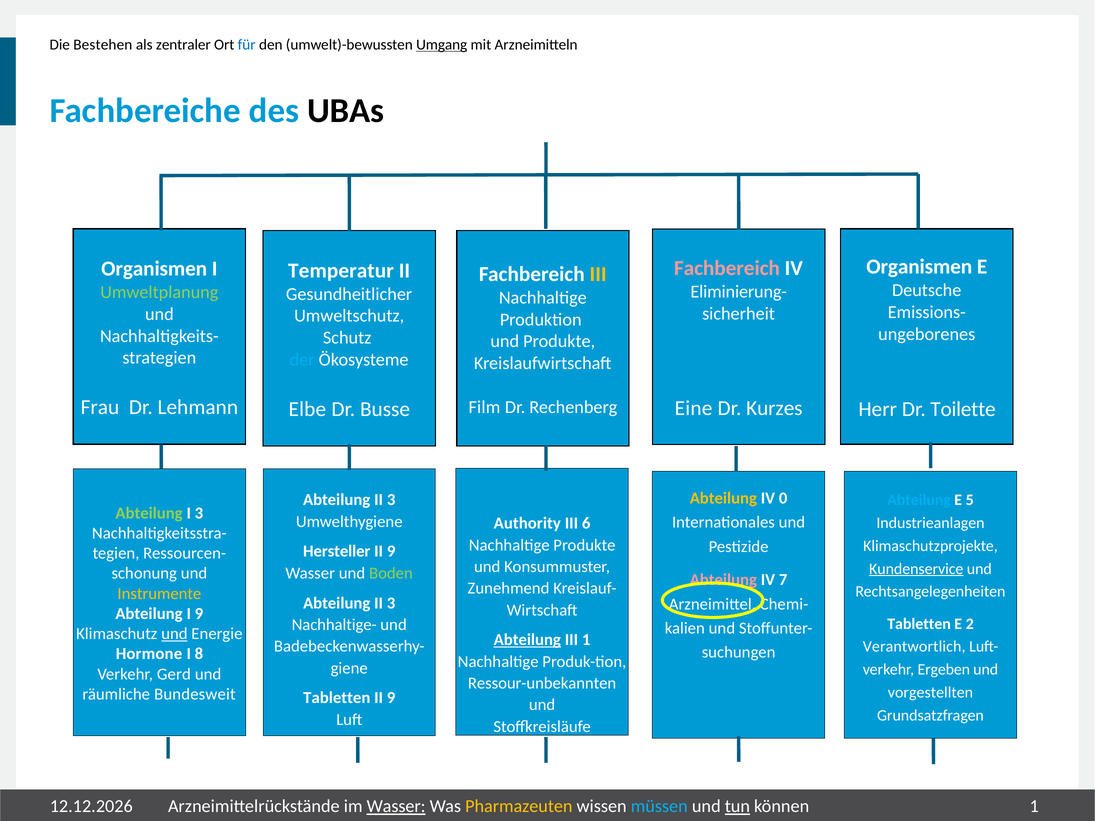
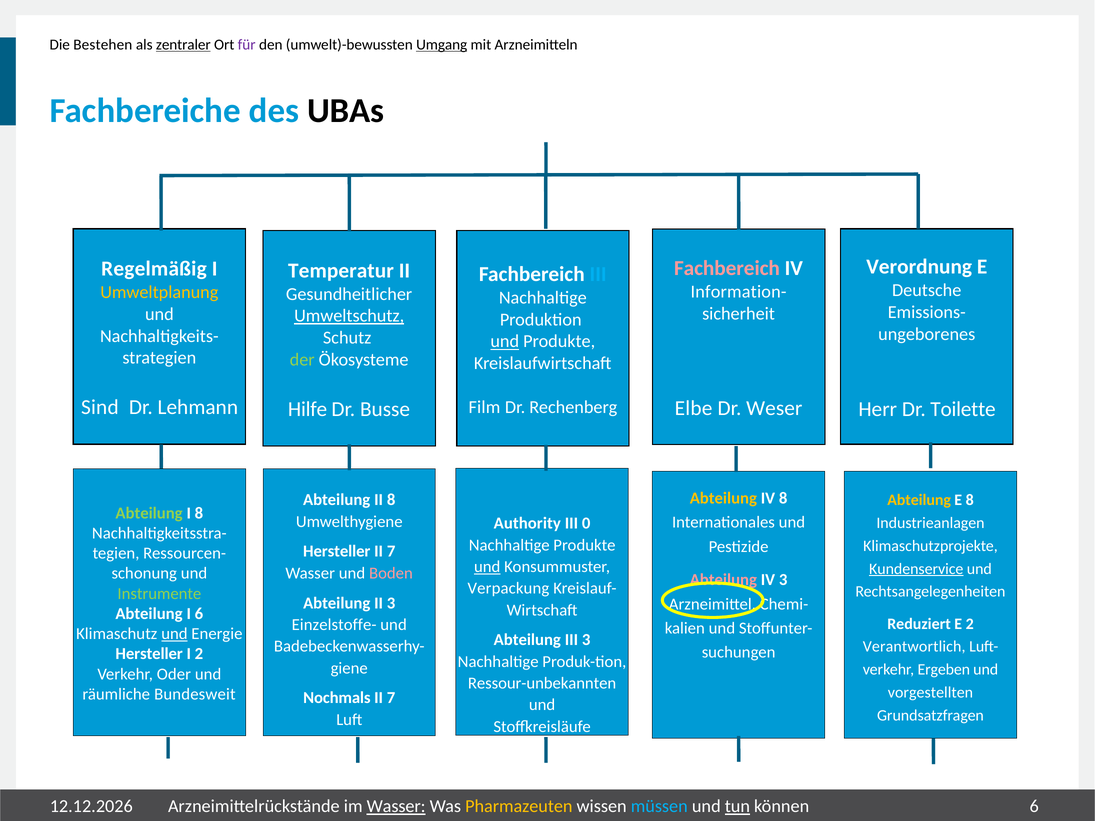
zentraler underline: none -> present (183, 45)
für colour: blue -> purple (247, 45)
Organismen: Organismen -> Verordnung (919, 267)
Organismen: Organismen -> Regelmäßig (154, 269)
III colour: yellow -> light blue (598, 274)
Eliminierung-: Eliminierung- -> Information- (739, 292)
Umweltplanung colour: light green -> yellow (159, 292)
Umweltschutz underline: none -> present (349, 316)
und underline: none -> present (505, 342)
der colour: light blue -> light green (302, 360)
Frau: Frau -> Sind (100, 408)
Eine: Eine -> Elbe (694, 408)
Kurzes: Kurzes -> Weser (774, 408)
Elbe: Elbe -> Hilfe (308, 409)
IV 0: 0 -> 8 (783, 498)
3: 3 -> 8 (391, 500)
Abteilung colour: light blue -> yellow (919, 500)
E 5: 5 -> 8 (970, 500)
I 3: 3 -> 8 (199, 513)
6: 6 -> 0 (586, 523)
9: 9 -> 7 (391, 552)
und underline: none -> present (487, 567)
Boden colour: light green -> pink (391, 573)
IV 7: 7 -> 3 (783, 580)
Zunehmend: Zunehmend -> Verpackung (508, 589)
Instrumente colour: yellow -> light green (159, 594)
I 9: 9 -> 6 (199, 614)
Tabletten: Tabletten -> Reduziert (919, 624)
Nachhaltige-: Nachhaltige- -> Einzelstoffe- (334, 625)
Abteilung underline: present -> none (527, 640)
III 1: 1 -> 3 (586, 640)
Hormone: Hormone -> Hersteller (149, 654)
I 8: 8 -> 2 (199, 654)
Gerd: Gerd -> Oder (174, 674)
Tabletten: Tabletten -> Nochmals (337, 698)
9: 9 -> 7 (391, 698)
können 1: 1 -> 6 (1034, 807)
